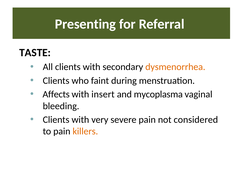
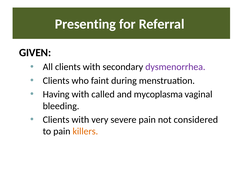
TASTE: TASTE -> GIVEN (35, 53)
dysmenorrhea colour: orange -> purple (175, 67)
Affects: Affects -> Having (56, 94)
insert: insert -> called (103, 94)
